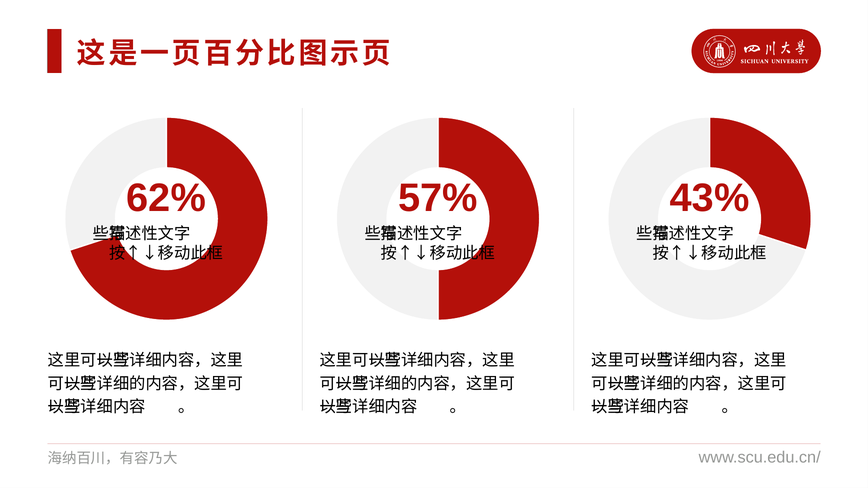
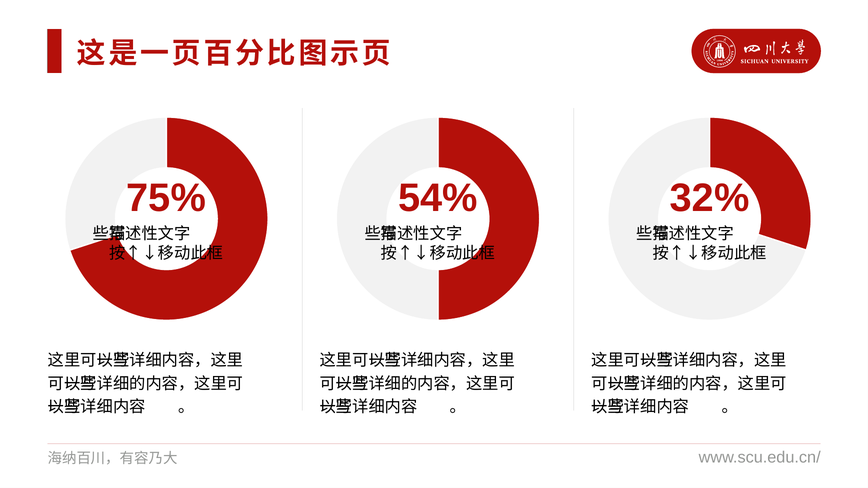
62%: 62% -> 75% (166, 198)
57%: 57% -> 54% (438, 198)
43%: 43% -> 32% (710, 198)
